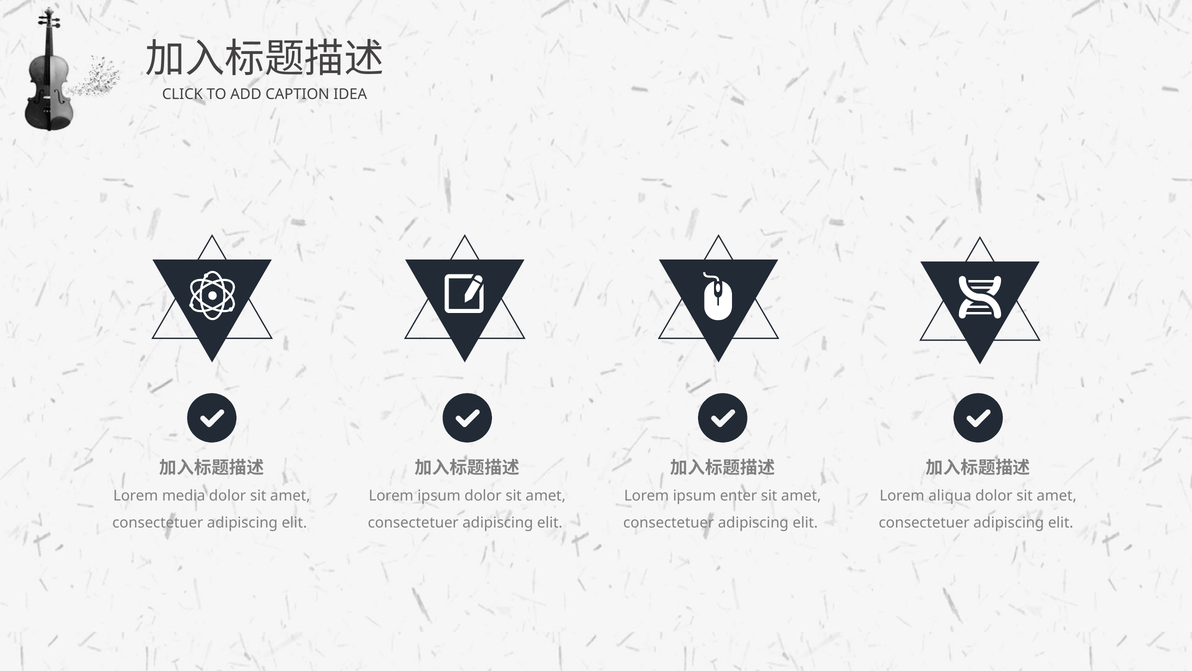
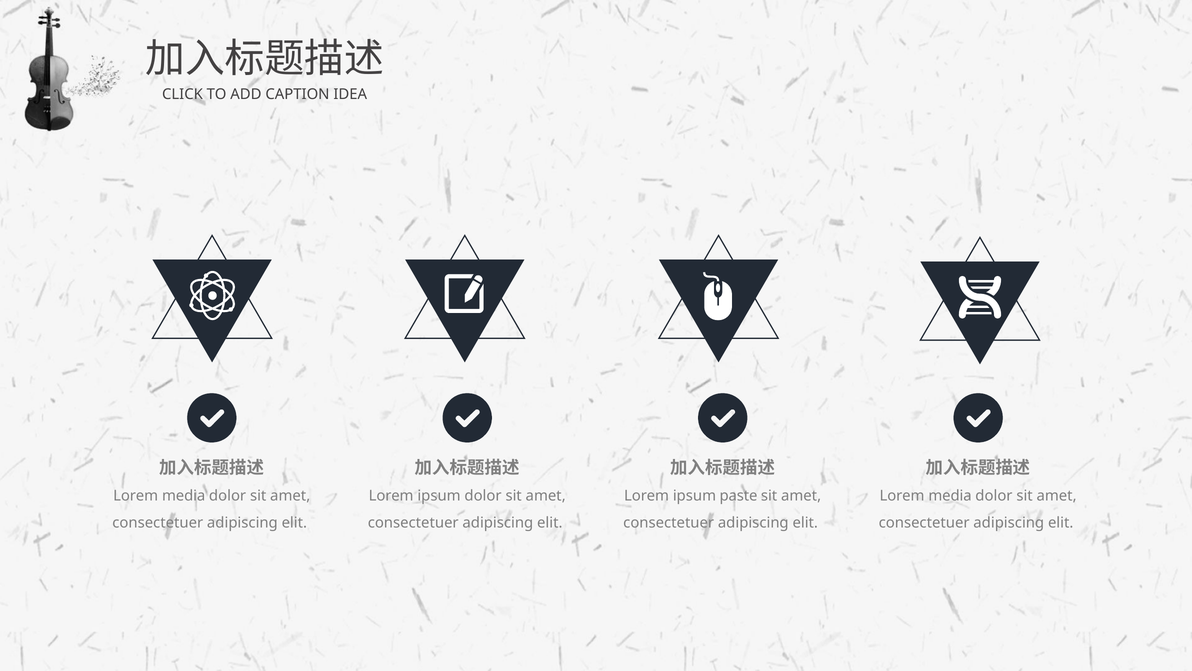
enter: enter -> paste (739, 496)
aliqua: aliqua -> media (950, 496)
